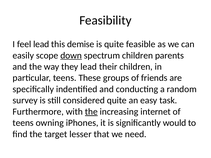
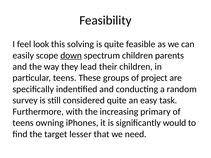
feel lead: lead -> look (41, 44)
demise: demise -> solving (81, 44)
friends: friends -> project (154, 78)
the underline: present -> none (91, 112)
internet: internet -> primary (156, 112)
